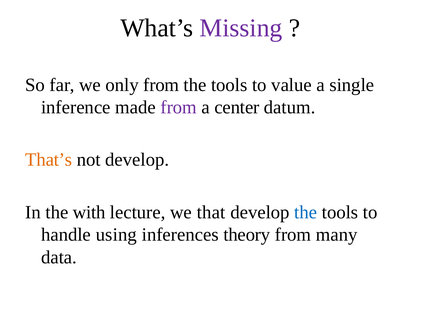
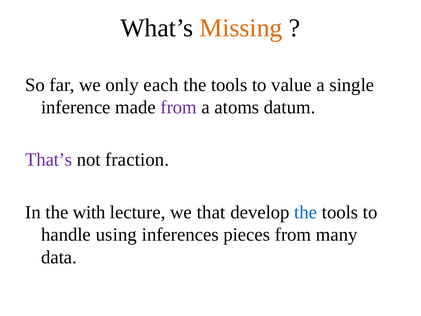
Missing colour: purple -> orange (241, 28)
only from: from -> each (161, 85)
center: center -> atoms (237, 107)
That’s colour: orange -> purple (49, 160)
not develop: develop -> fraction (137, 160)
theory: theory -> pieces (247, 235)
